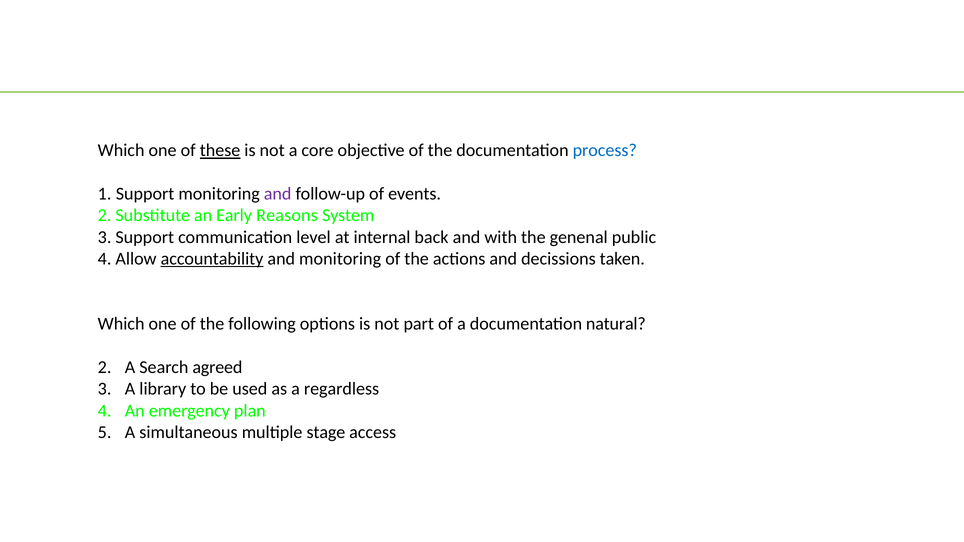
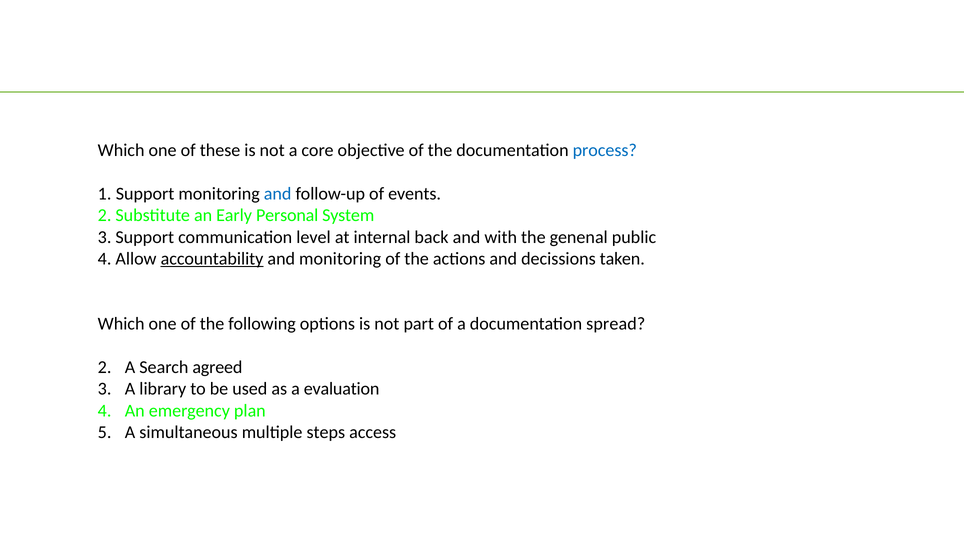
these underline: present -> none (220, 151)
and colour: purple -> blue (278, 194)
Reasons: Reasons -> Personal (287, 216)
natural: natural -> spread (616, 324)
regardless: regardless -> evaluation (342, 389)
stage: stage -> steps (326, 432)
